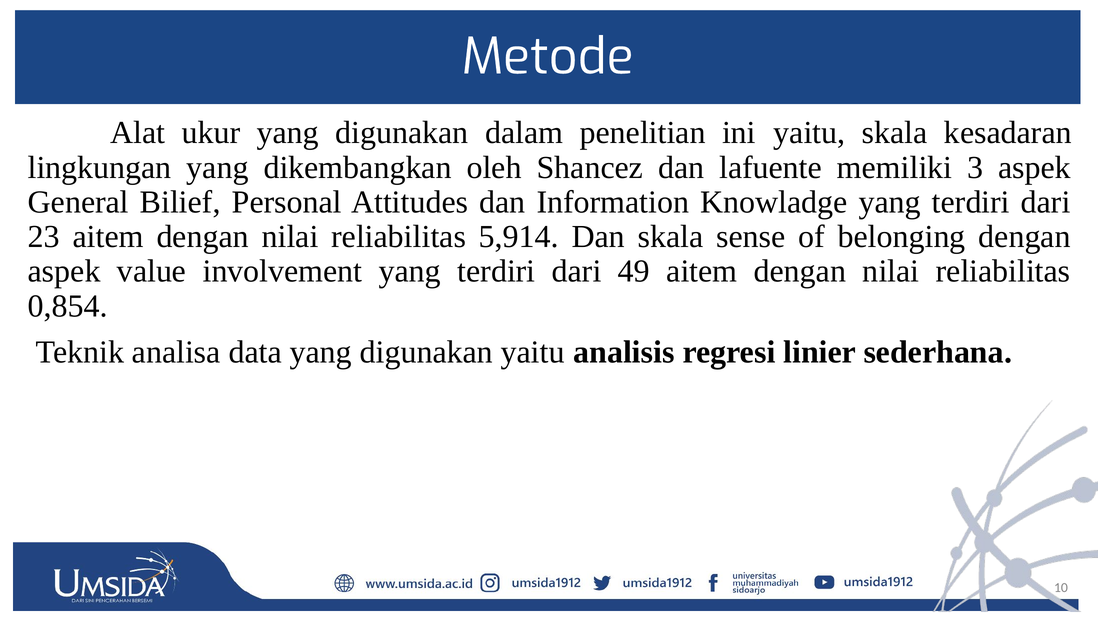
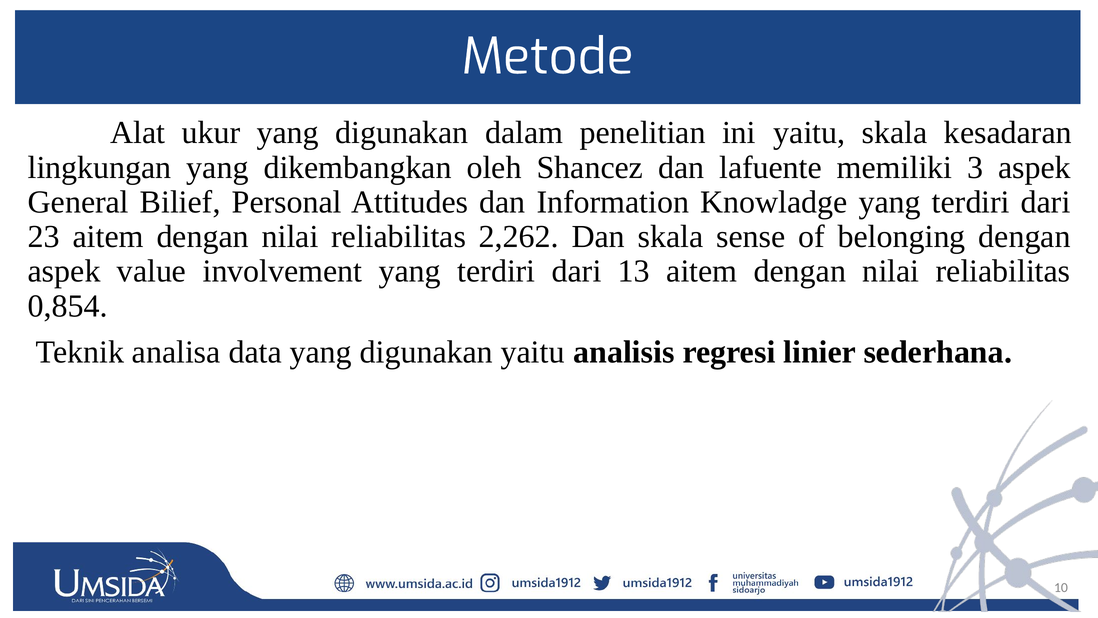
5,914: 5,914 -> 2,262 (519, 237)
49: 49 -> 13 (634, 271)
